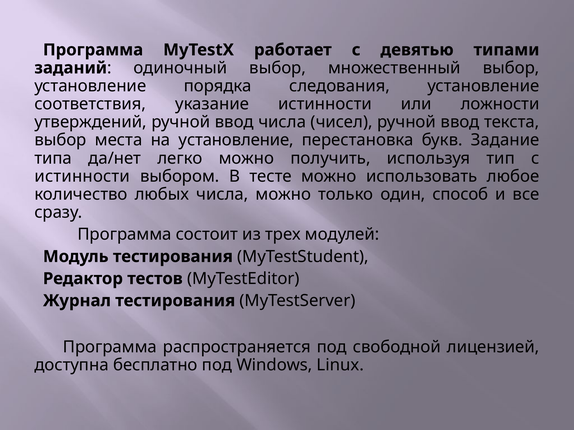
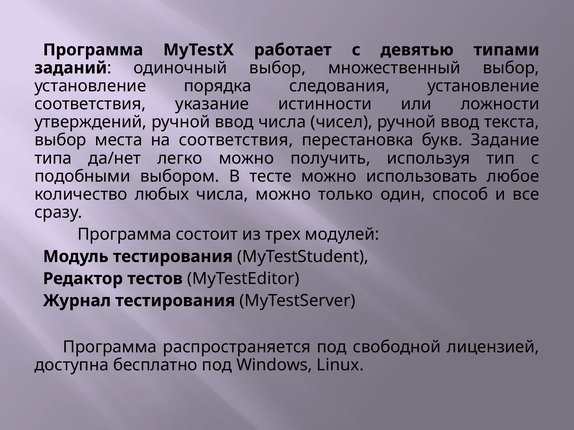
на установление: установление -> соответствия (236, 140)
истинности: истинности -> подобными (82, 176)
